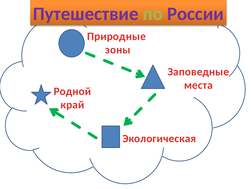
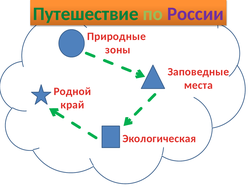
Путешествие colour: purple -> green (86, 14)
